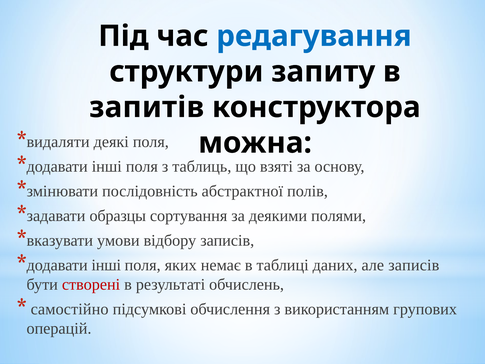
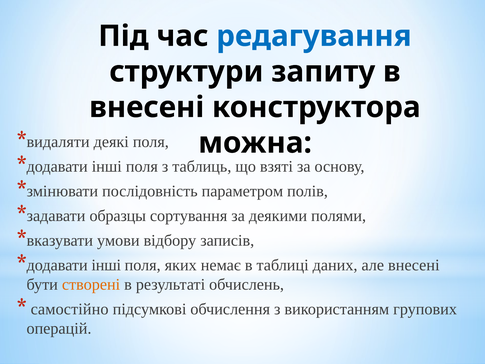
запитів: запитів -> внесені (147, 107)
абстрактної: абстрактної -> параметром (242, 191)
але записів: записів -> внесені (414, 265)
створені colour: red -> orange (91, 284)
